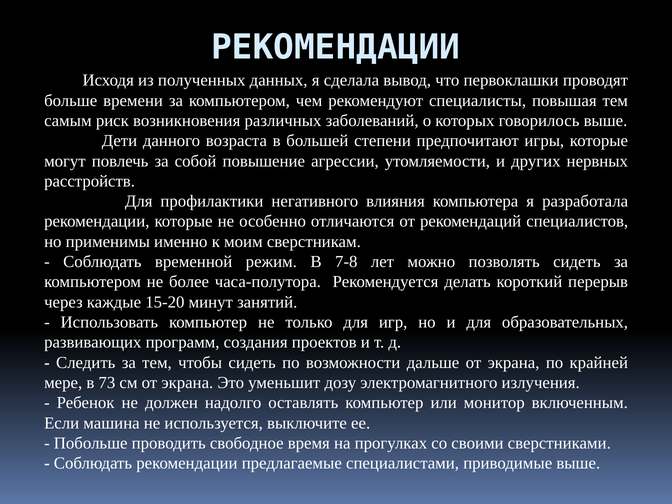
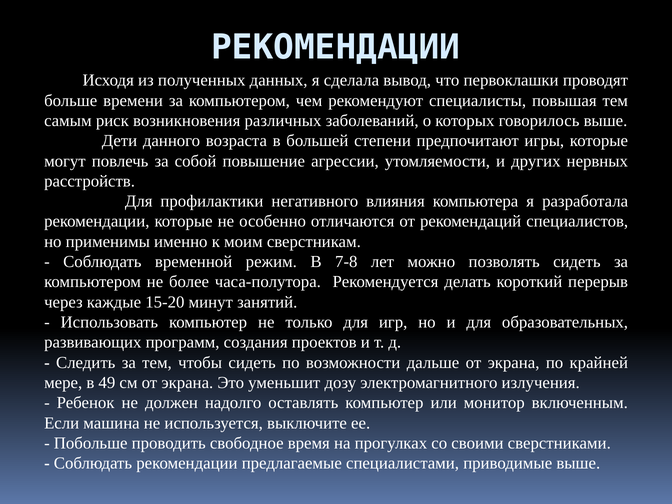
73: 73 -> 49 (107, 383)
